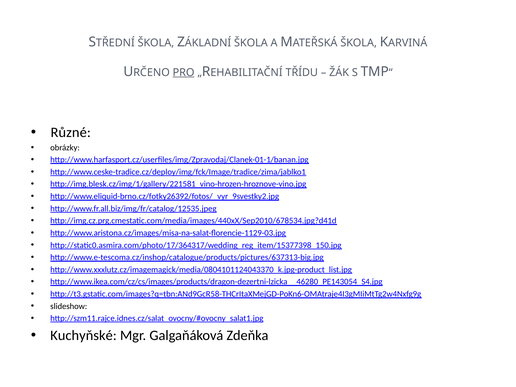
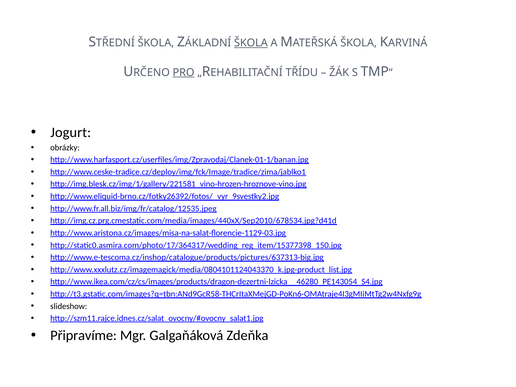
ŠKOLA underline: none -> present (251, 43)
Různé: Různé -> Jogurt (71, 133)
Kuchyňské: Kuchyňské -> Připravíme (84, 335)
